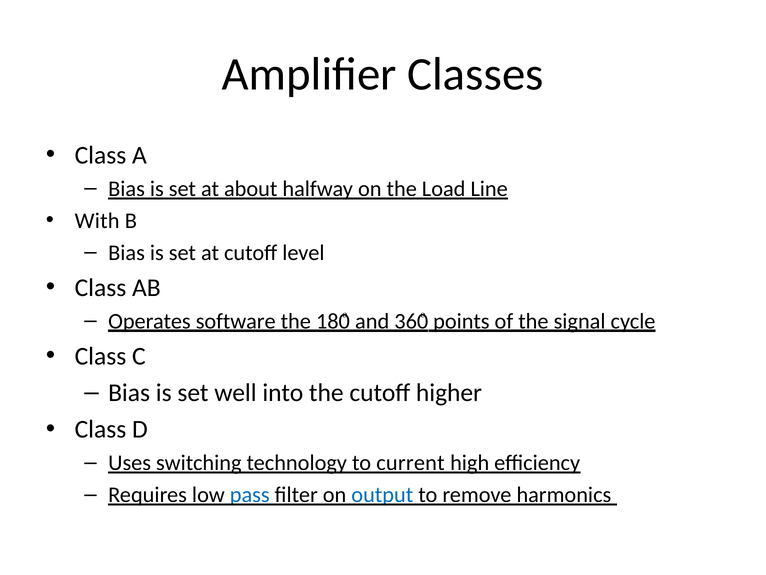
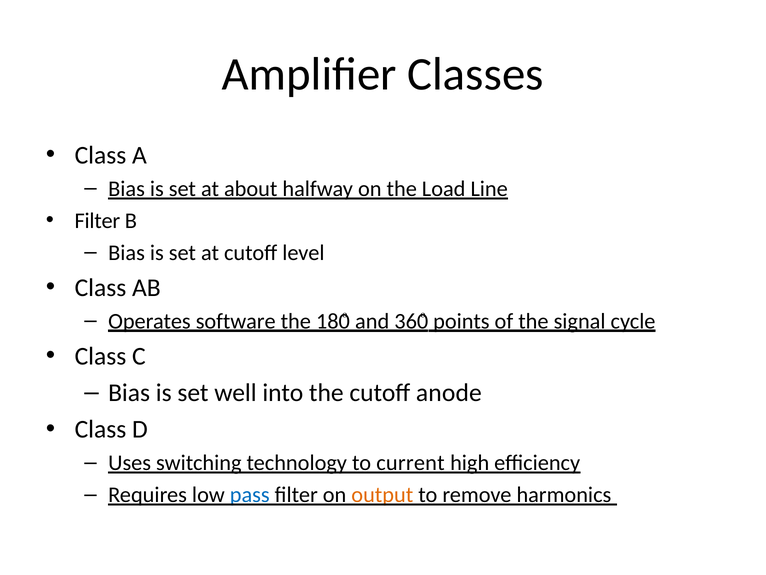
With: With -> Filter (97, 220)
higher: higher -> anode (449, 392)
output colour: blue -> orange (382, 495)
